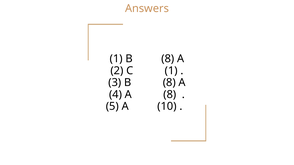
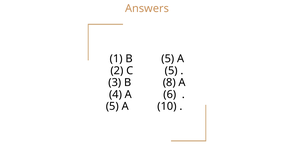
1 B 8: 8 -> 5 (168, 59)
C 1: 1 -> 5 (171, 71)
A 8: 8 -> 6 (170, 95)
